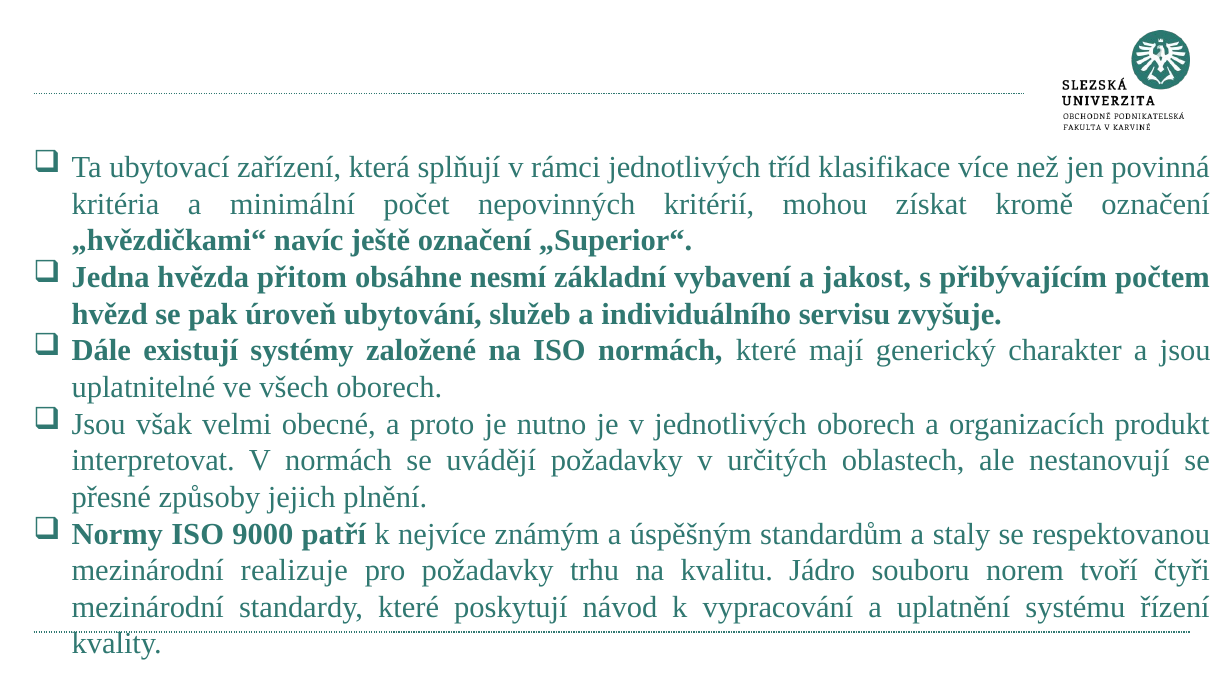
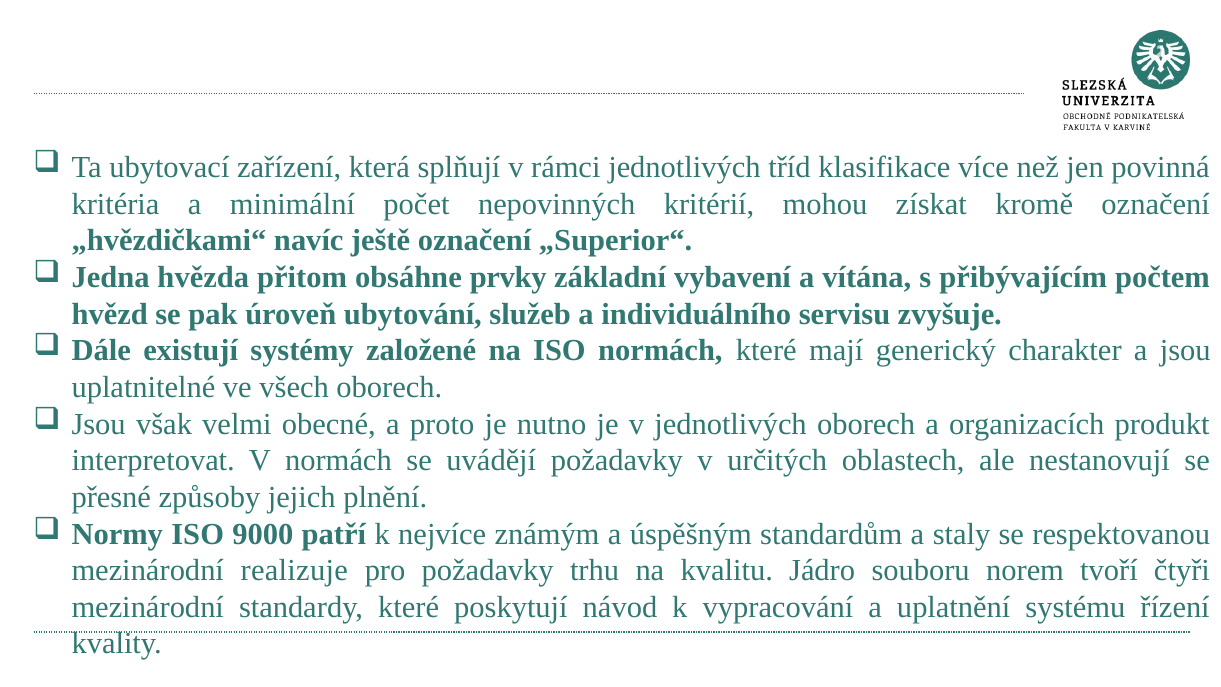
nesmí: nesmí -> prvky (508, 277)
jakost: jakost -> vítána (867, 277)
